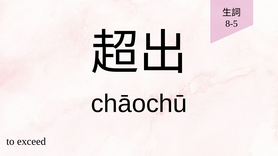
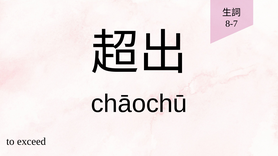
8-5: 8-5 -> 8-7 (232, 24)
